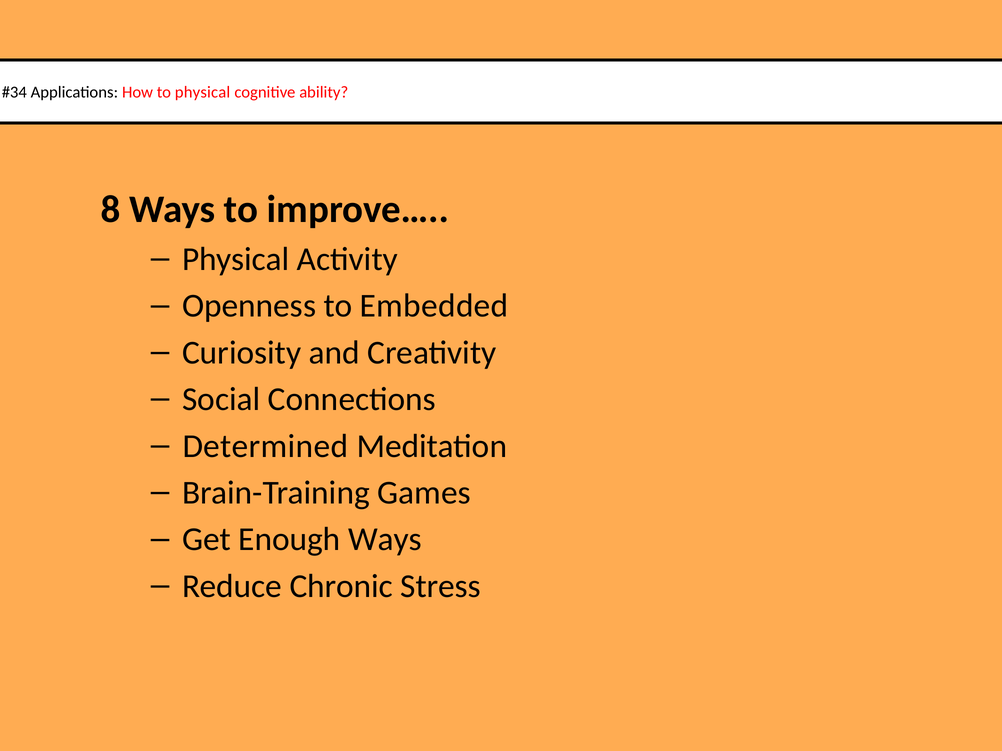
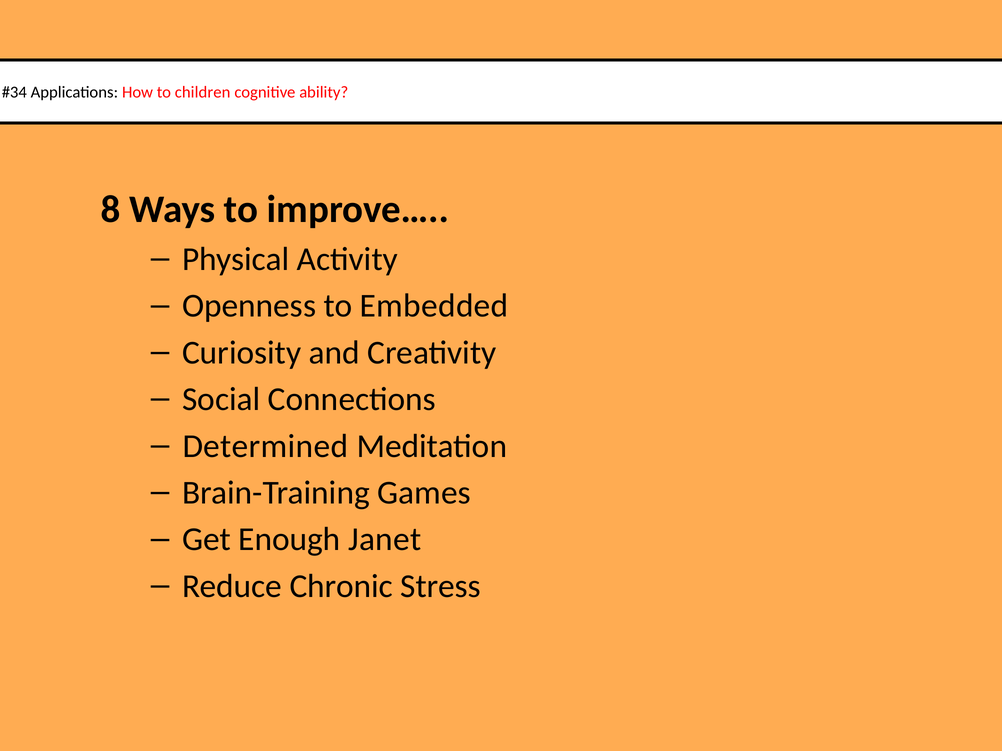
to physical: physical -> children (203, 92)
Enough Ways: Ways -> Janet (385, 540)
